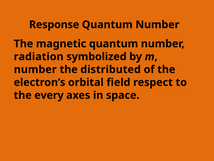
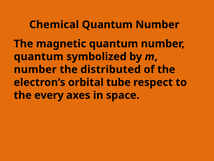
Response: Response -> Chemical (54, 25)
radiation: radiation -> quantum (39, 56)
field: field -> tube (118, 82)
